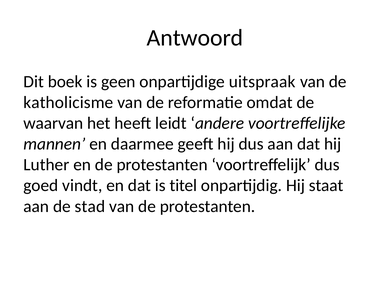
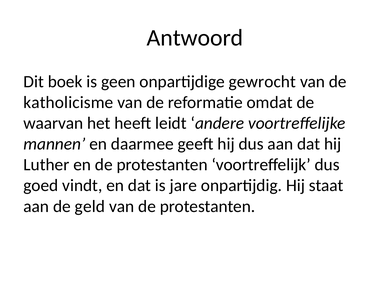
uitspraak: uitspraak -> gewrocht (262, 82)
titel: titel -> jare (183, 186)
stad: stad -> geld (90, 207)
